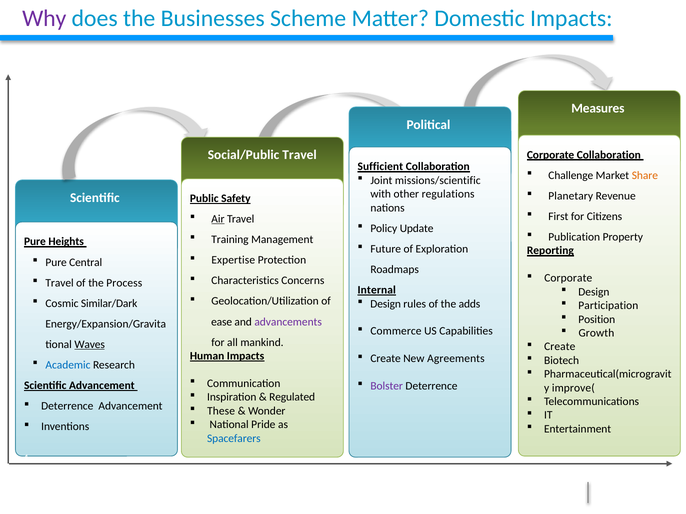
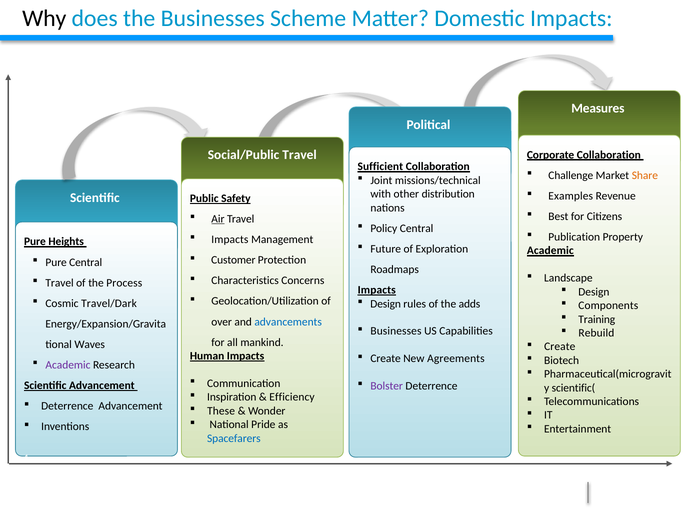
Why colour: purple -> black (44, 18)
missions/scientific: missions/scientific -> missions/technical (438, 181)
regulations: regulations -> distribution (448, 194)
Planetary: Planetary -> Examples (571, 196)
First: First -> Best (558, 217)
Policy Update: Update -> Central (417, 229)
Training: Training -> Impacts (230, 240)
Reporting: Reporting -> Academic (550, 251)
Expertise: Expertise -> Customer (233, 260)
Corporate: Corporate -> Landscape (568, 278)
Internal: Internal -> Impacts (377, 290)
Similar/Dark: Similar/Dark -> Travel/Dark (109, 304)
Participation: Participation -> Components (608, 306)
Position: Position -> Training (597, 320)
ease: ease -> over (222, 322)
advancements colour: purple -> blue (288, 322)
Commerce: Commerce -> Businesses (396, 332)
Growth: Growth -> Rebuild (596, 333)
Waves underline: present -> none (90, 345)
Academic colour: blue -> purple (68, 365)
improve(: improve( -> scientific( (573, 388)
Regulated: Regulated -> Efficiency (292, 398)
